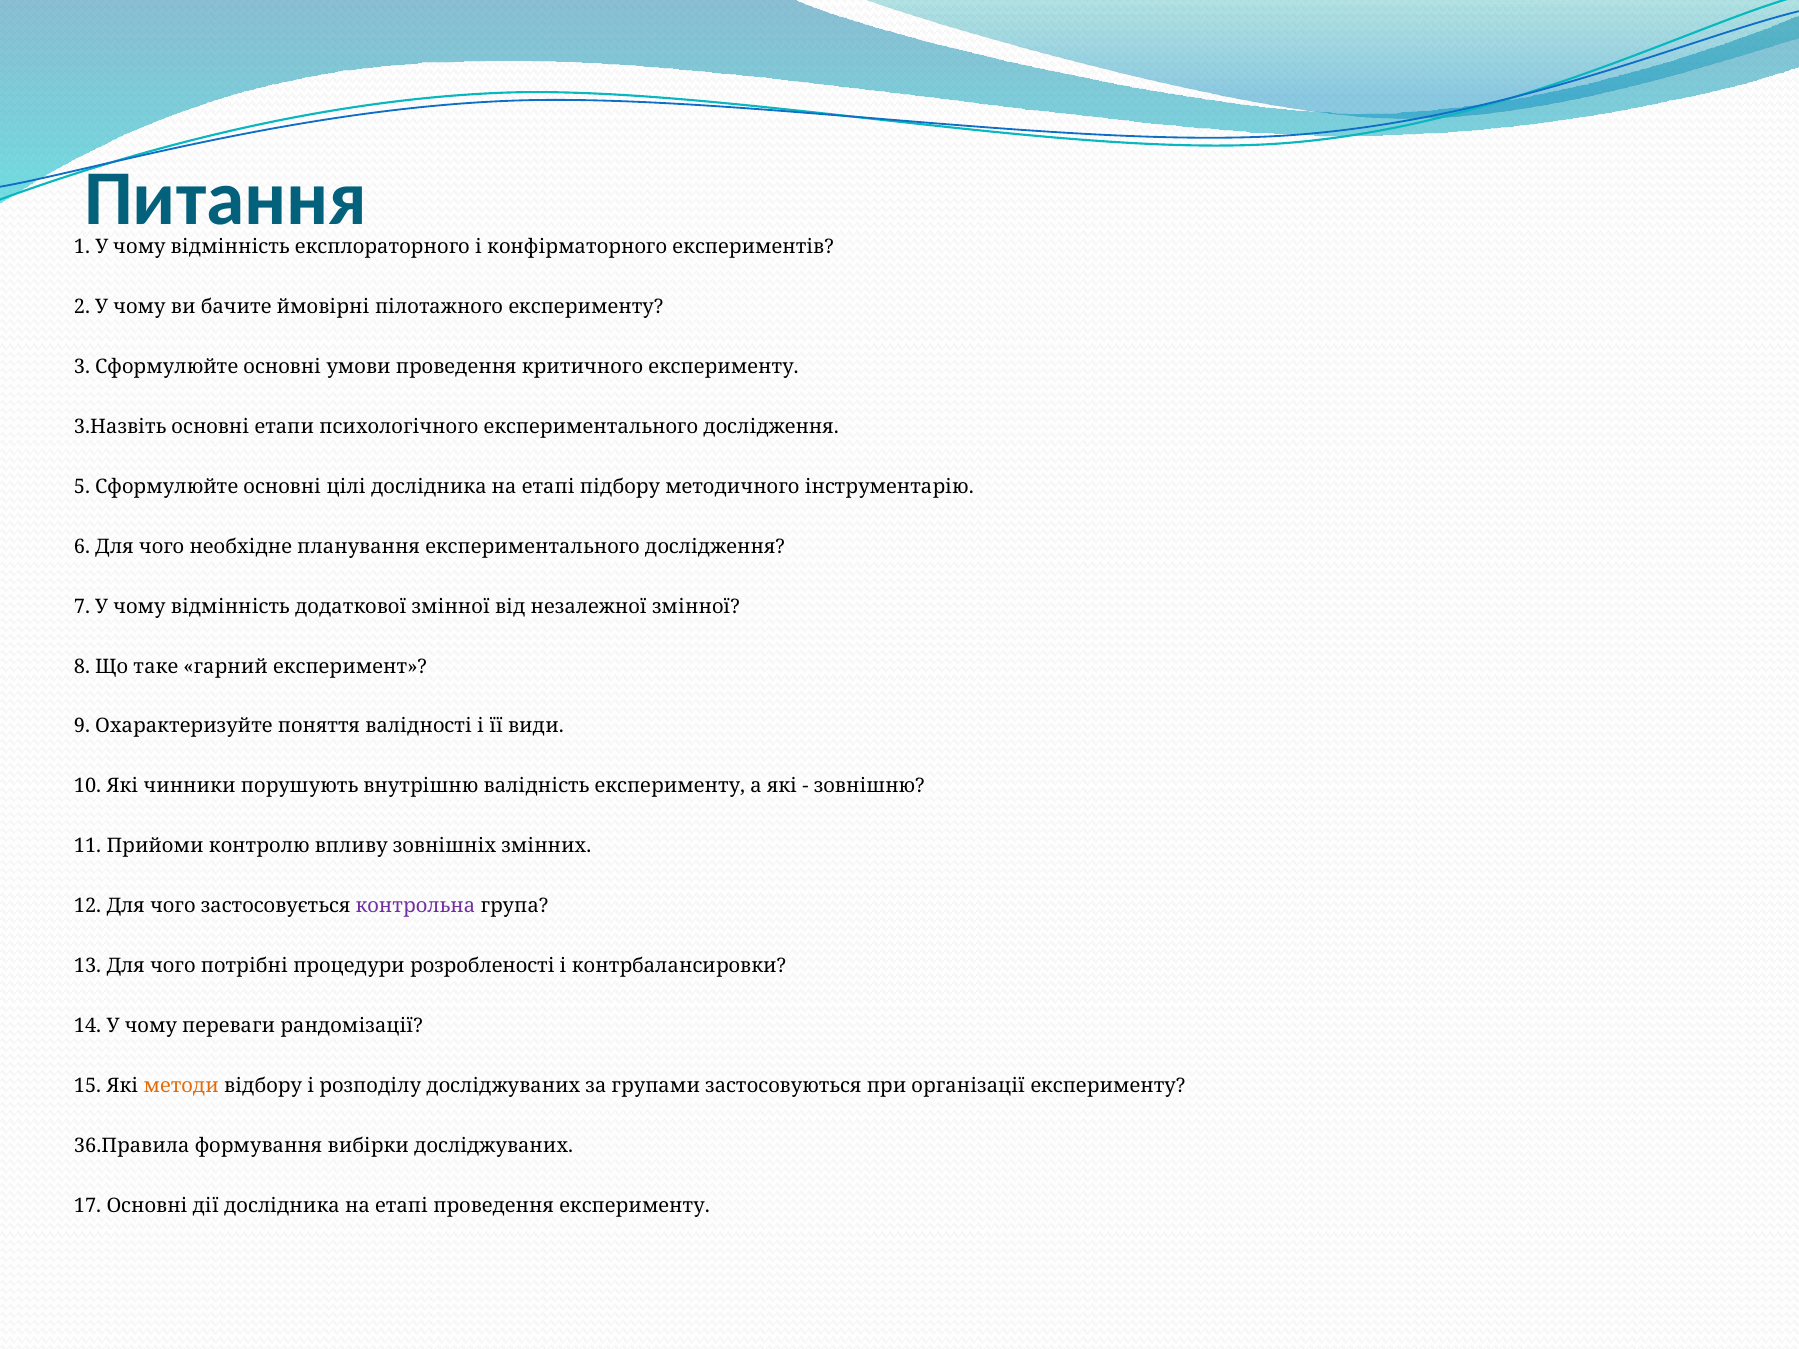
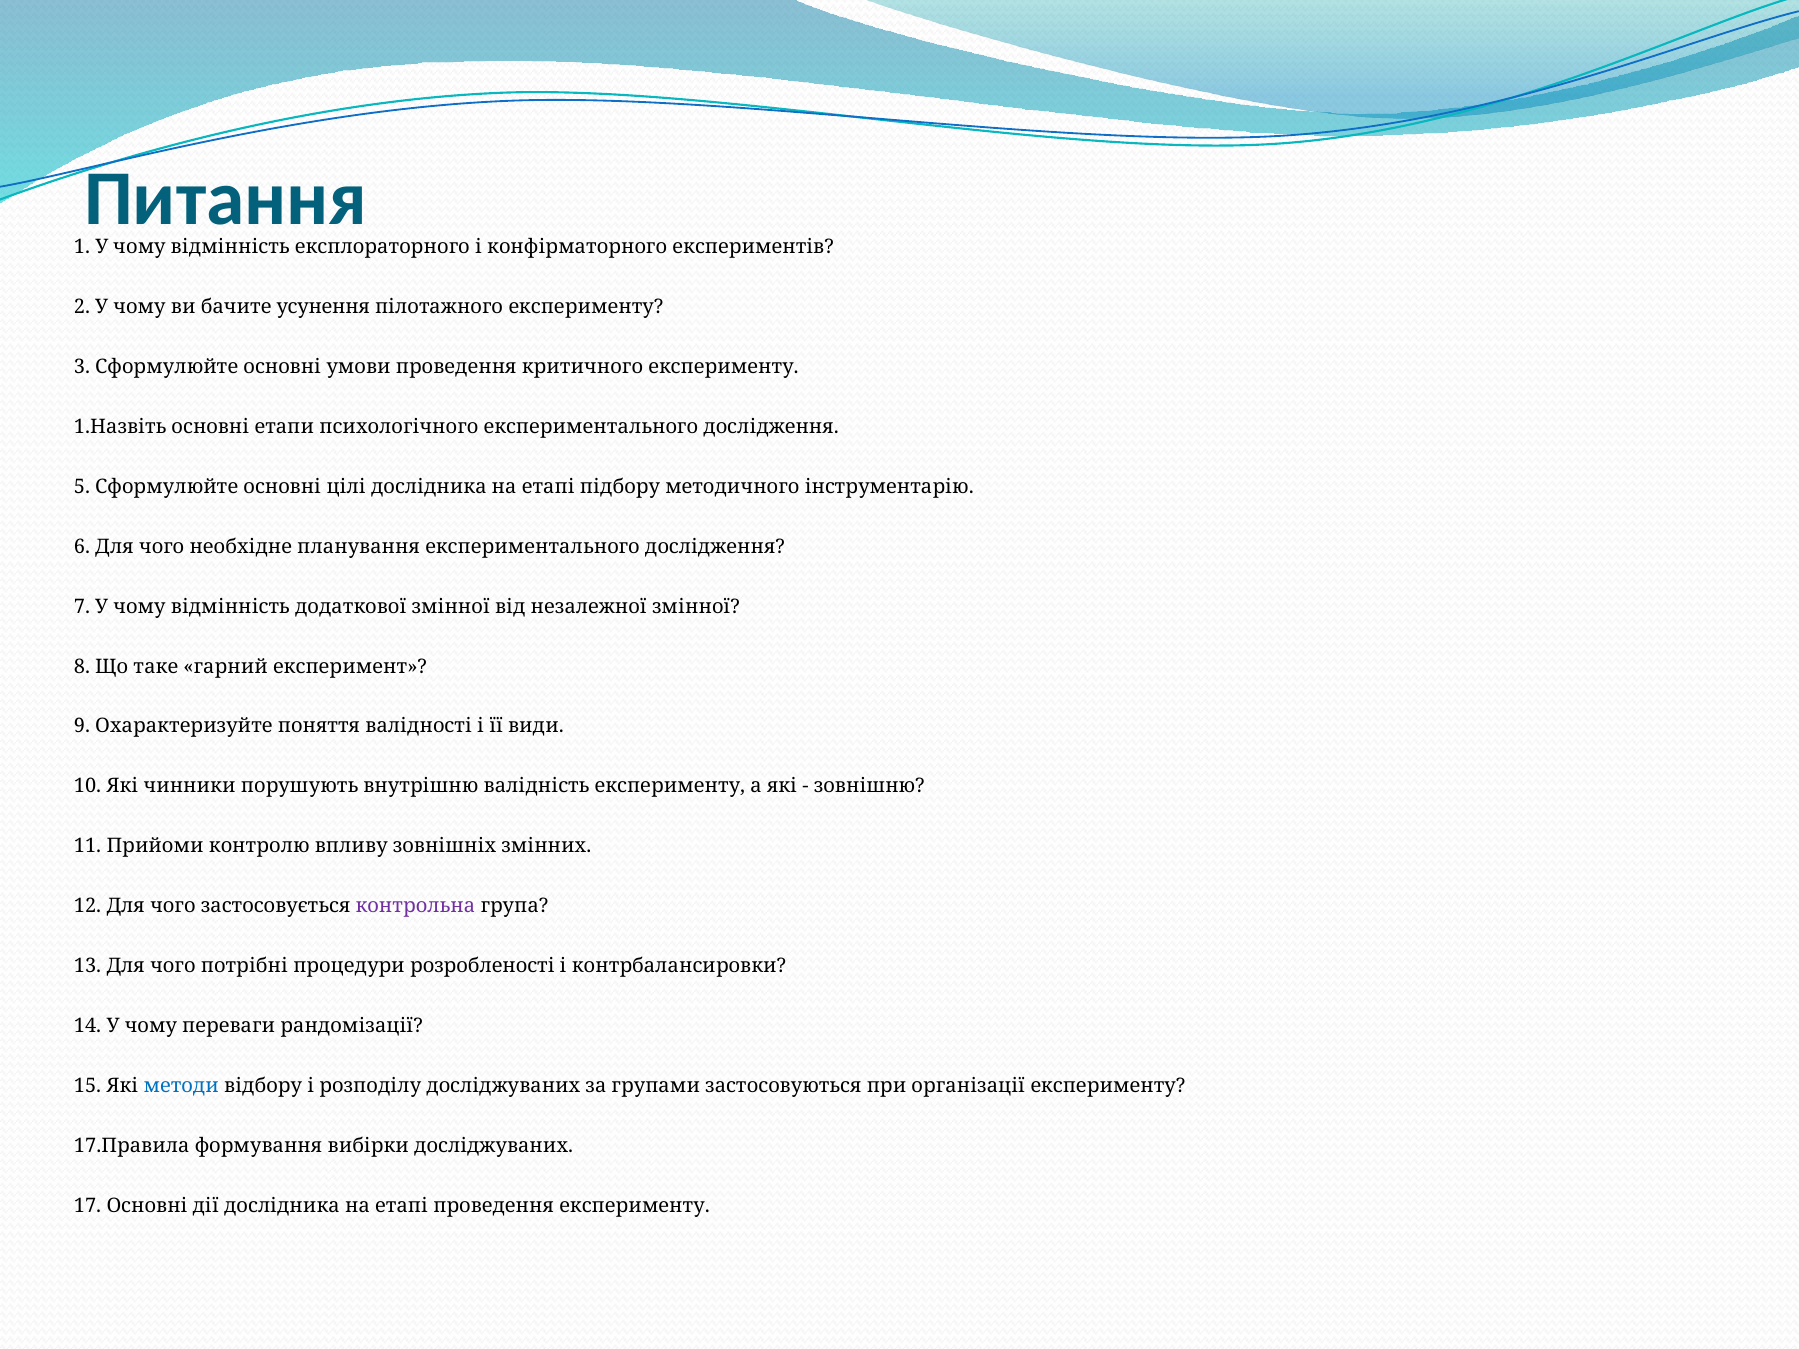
ймовірні: ймовірні -> усунення (323, 307)
3.Назвіть: 3.Назвіть -> 1.Назвіть (120, 427)
методи colour: orange -> blue (181, 1086)
36.Правила: 36.Правила -> 17.Правила (132, 1146)
